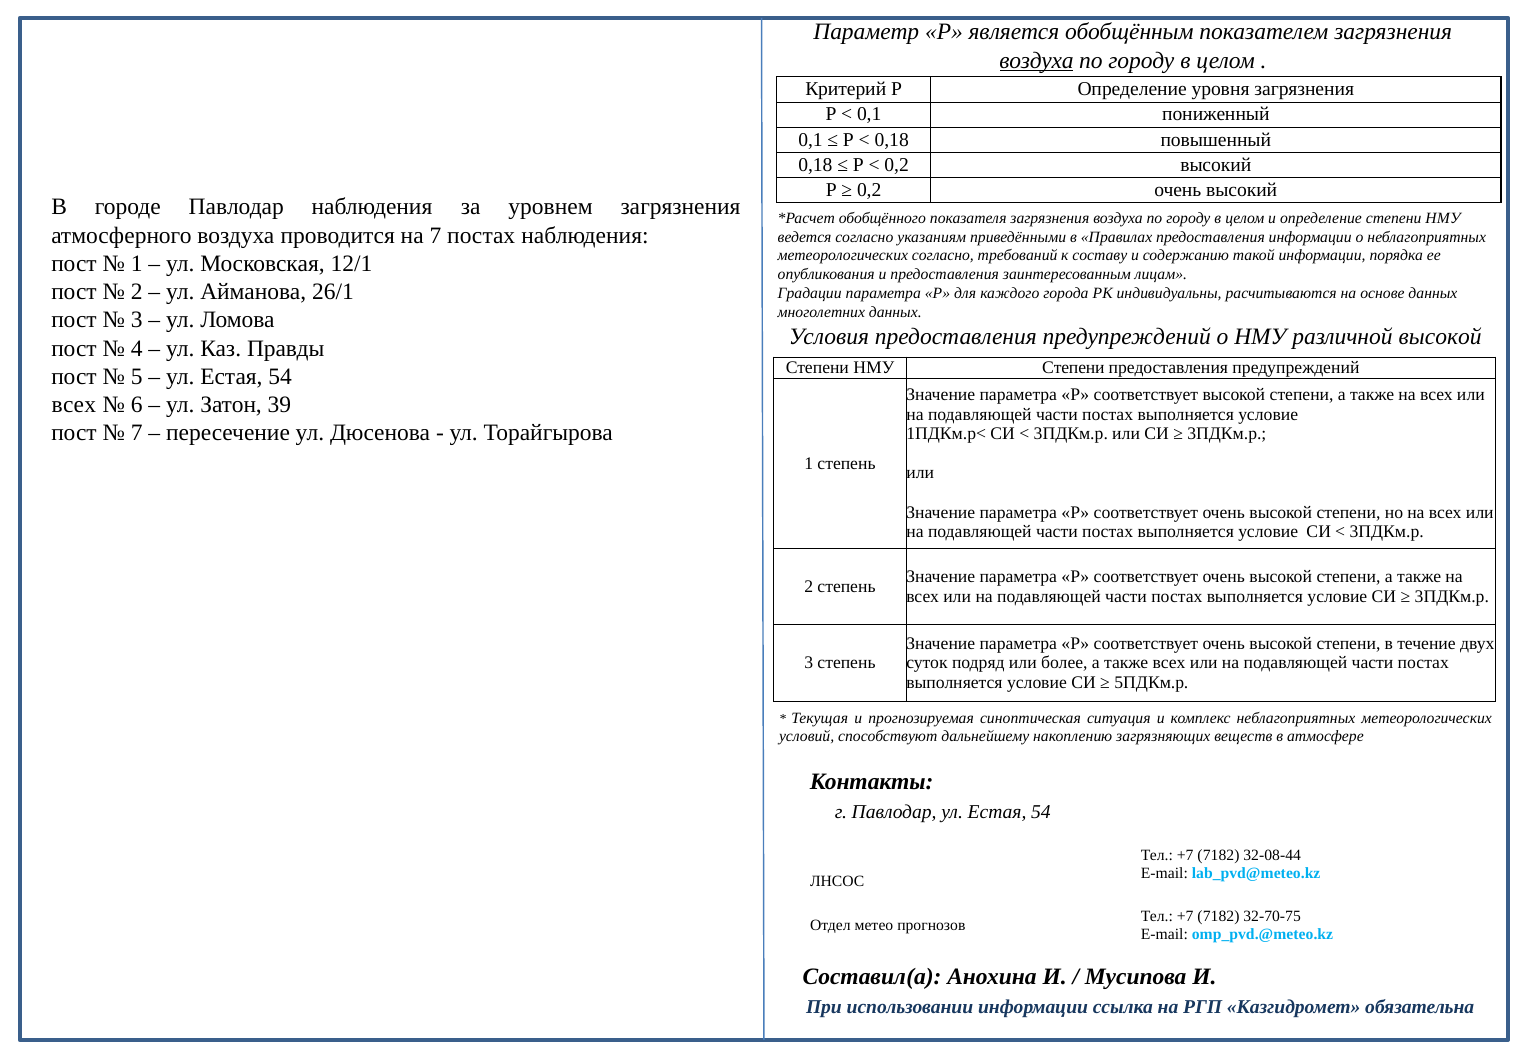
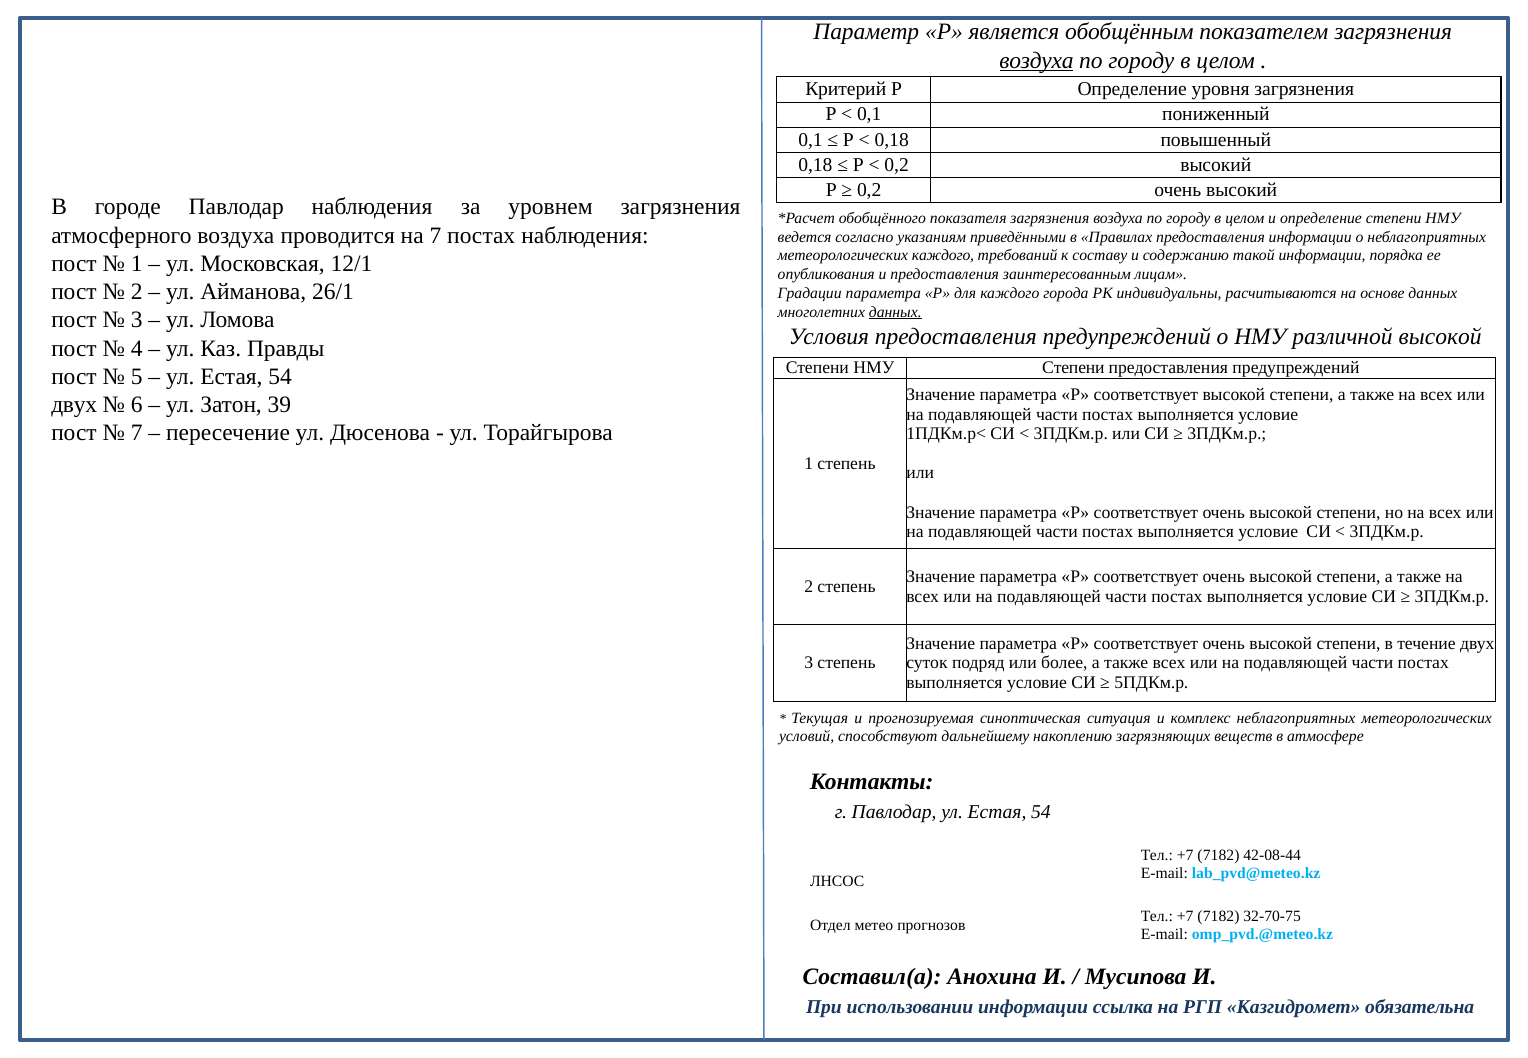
метеорологических согласно: согласно -> каждого (943, 256)
данных underline: none -> present (895, 312)
всех: всех -> двух (74, 405)
32-08-44: 32-08-44 -> 42-08-44 (1272, 855)
